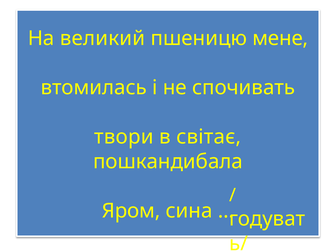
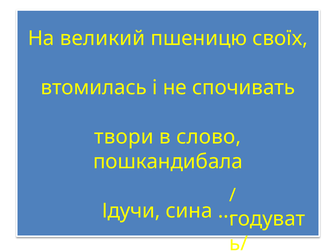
мене: мене -> своїх (280, 38)
світає: світає -> слово (209, 137)
Яром: Яром -> Ідучи (131, 211)
